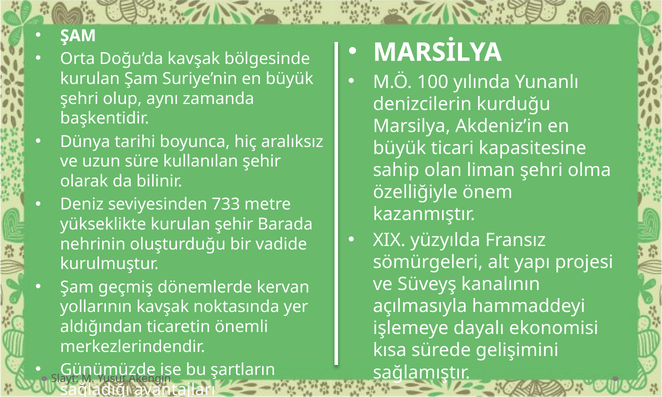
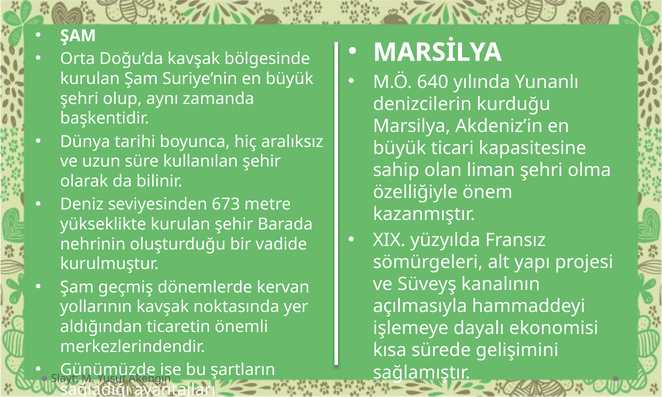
100: 100 -> 640 (433, 82)
733: 733 -> 673 (226, 205)
